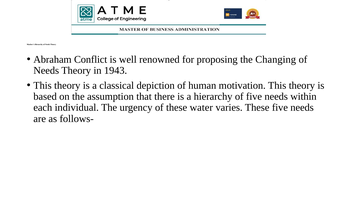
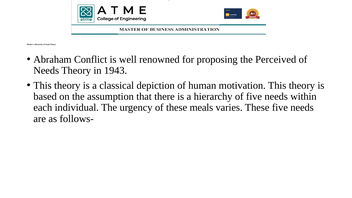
Changing: Changing -> Perceived (276, 60)
water: water -> meals (201, 108)
